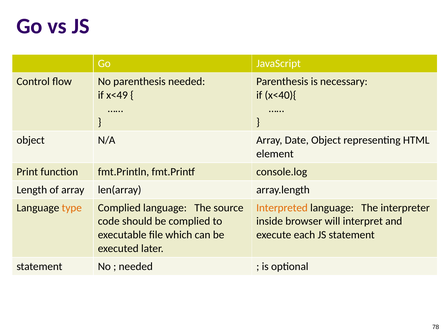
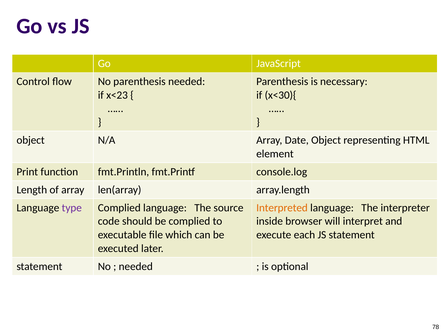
x<49: x<49 -> x<23 (117, 95)
x<40){: x<40){ -> x<30){ (281, 95)
type colour: orange -> purple (72, 208)
